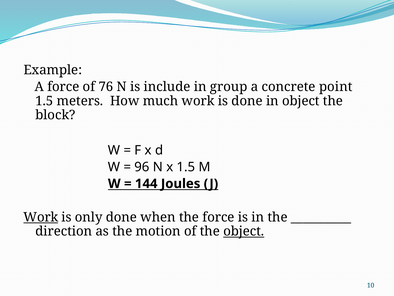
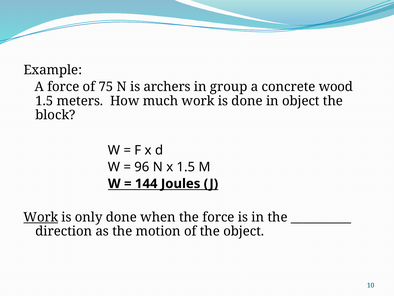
76: 76 -> 75 (106, 87)
include: include -> archers (167, 87)
point: point -> wood (336, 87)
object underline: present -> none (244, 231)
